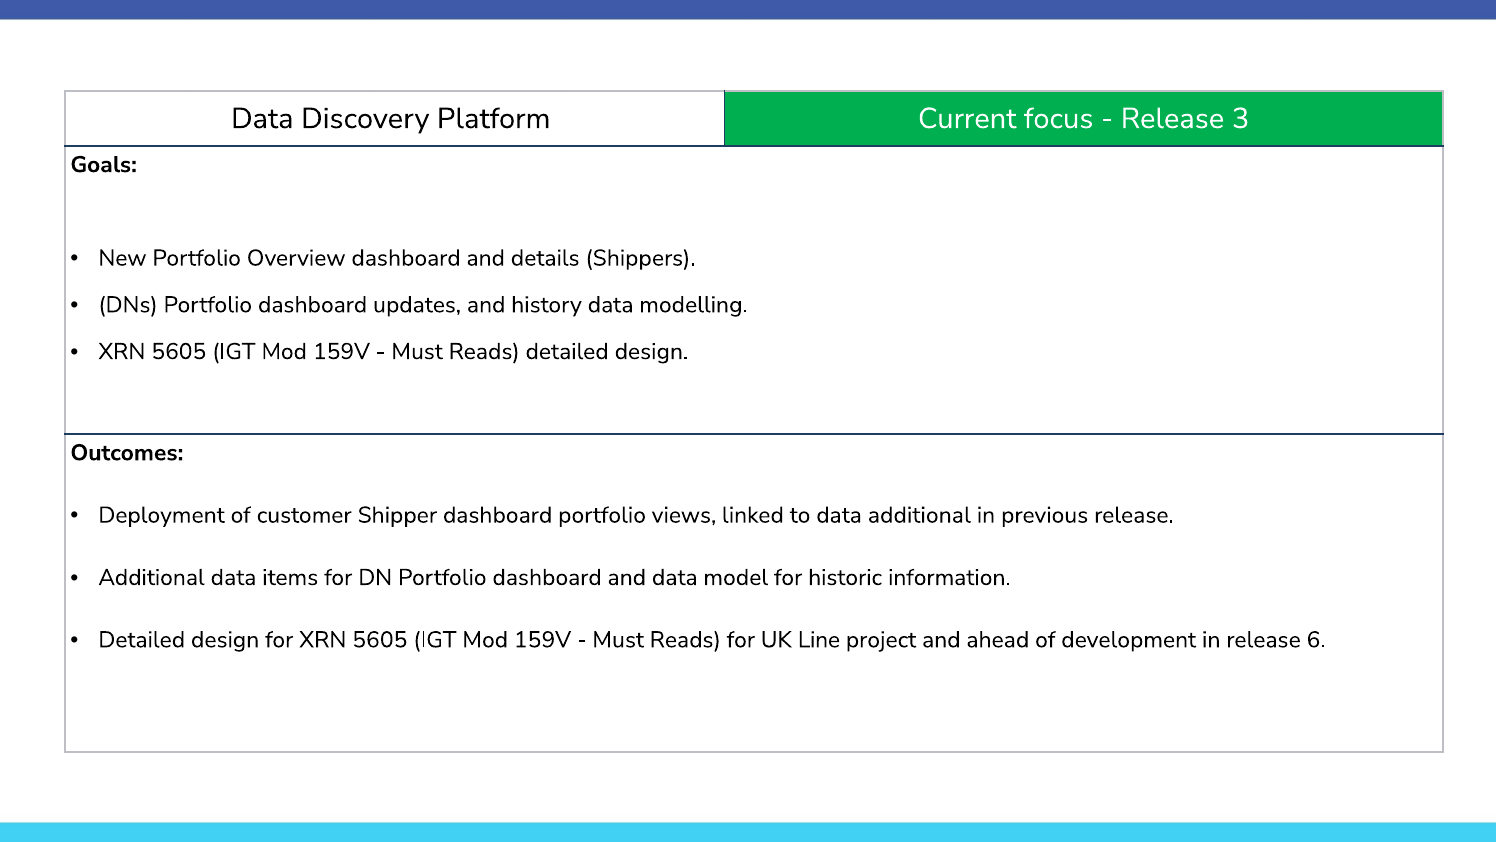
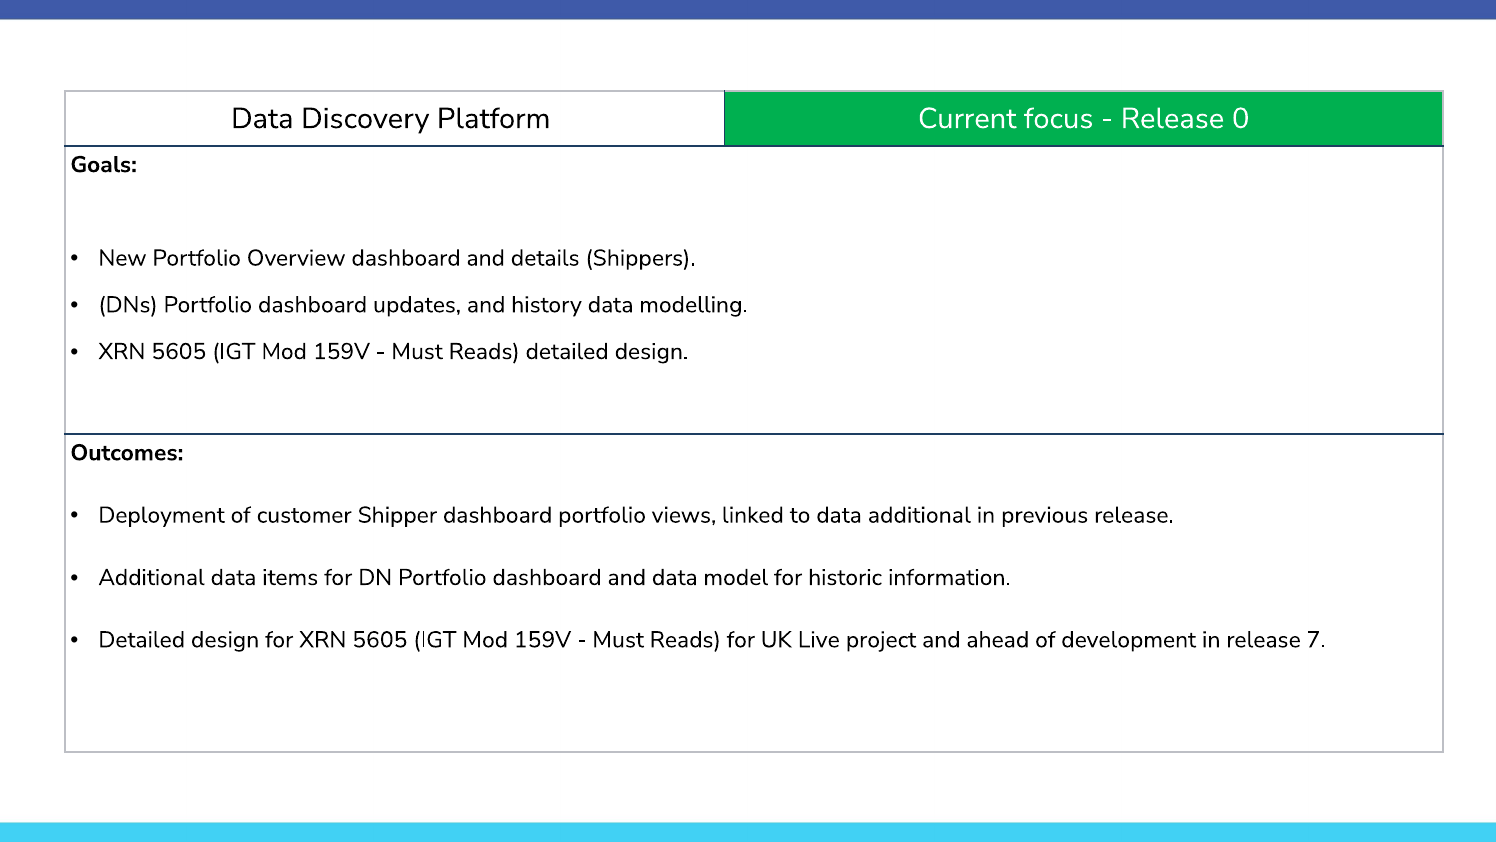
3: 3 -> 0 (1241, 118)
Line: Line -> Live (819, 639)
6: 6 -> 7 (1316, 639)
